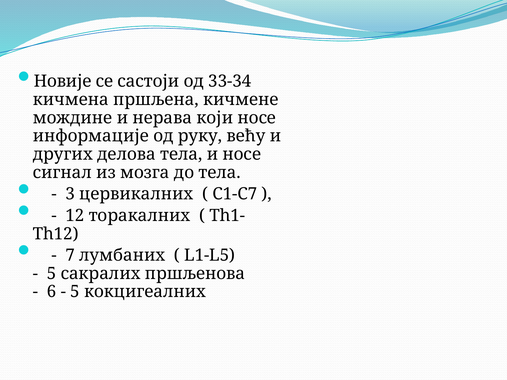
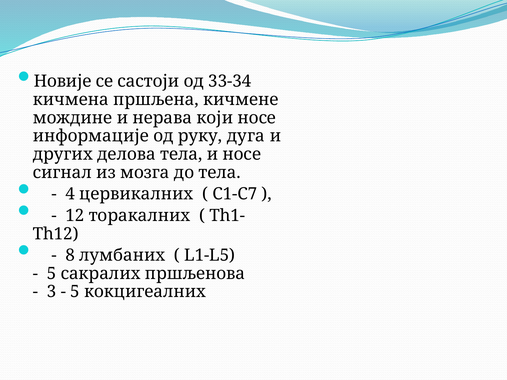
већу: већу -> дуга (246, 136)
3: 3 -> 4 (70, 194)
7: 7 -> 8 (70, 255)
6: 6 -> 3 (52, 292)
